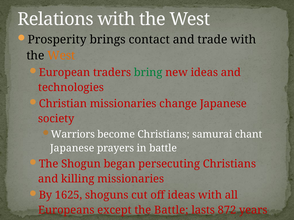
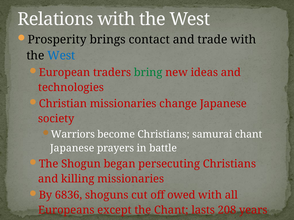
West colour: orange -> blue (61, 56)
1625: 1625 -> 6836 (69, 196)
off ideas: ideas -> owed (181, 196)
the Battle: Battle -> Chant (171, 211)
872: 872 -> 208 (227, 211)
